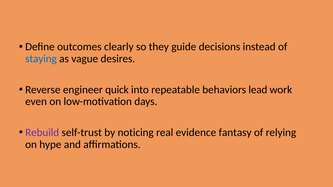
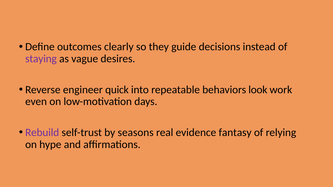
staying colour: blue -> purple (41, 59)
lead: lead -> look (258, 90)
noticing: noticing -> seasons (136, 133)
